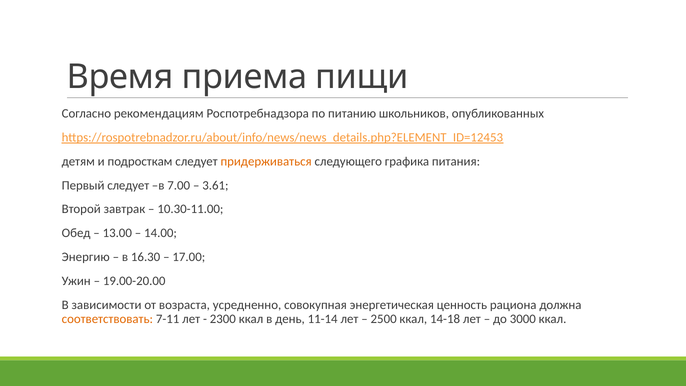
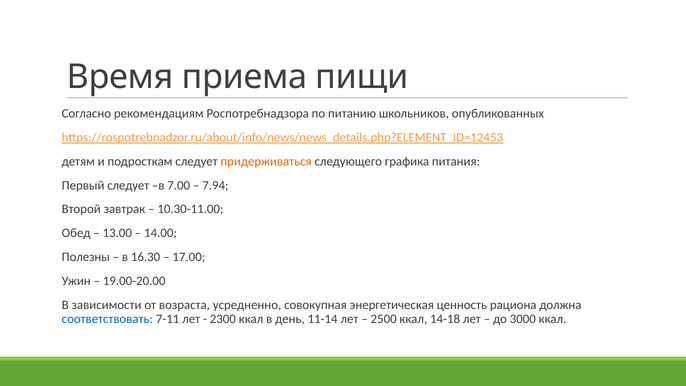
3.61: 3.61 -> 7.94 (215, 185)
Энергию: Энергию -> Полезны (86, 257)
соответствовать colour: orange -> blue (107, 319)
